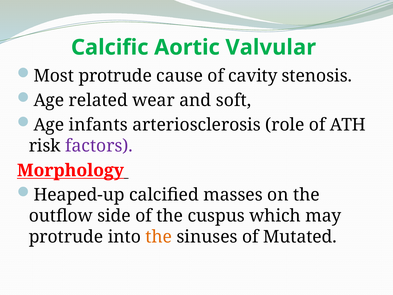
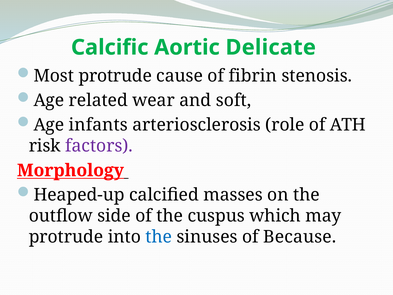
Valvular: Valvular -> Delicate (271, 47)
cavity: cavity -> fibrin (253, 76)
the colour: orange -> blue (159, 237)
Mutated: Mutated -> Because (300, 237)
